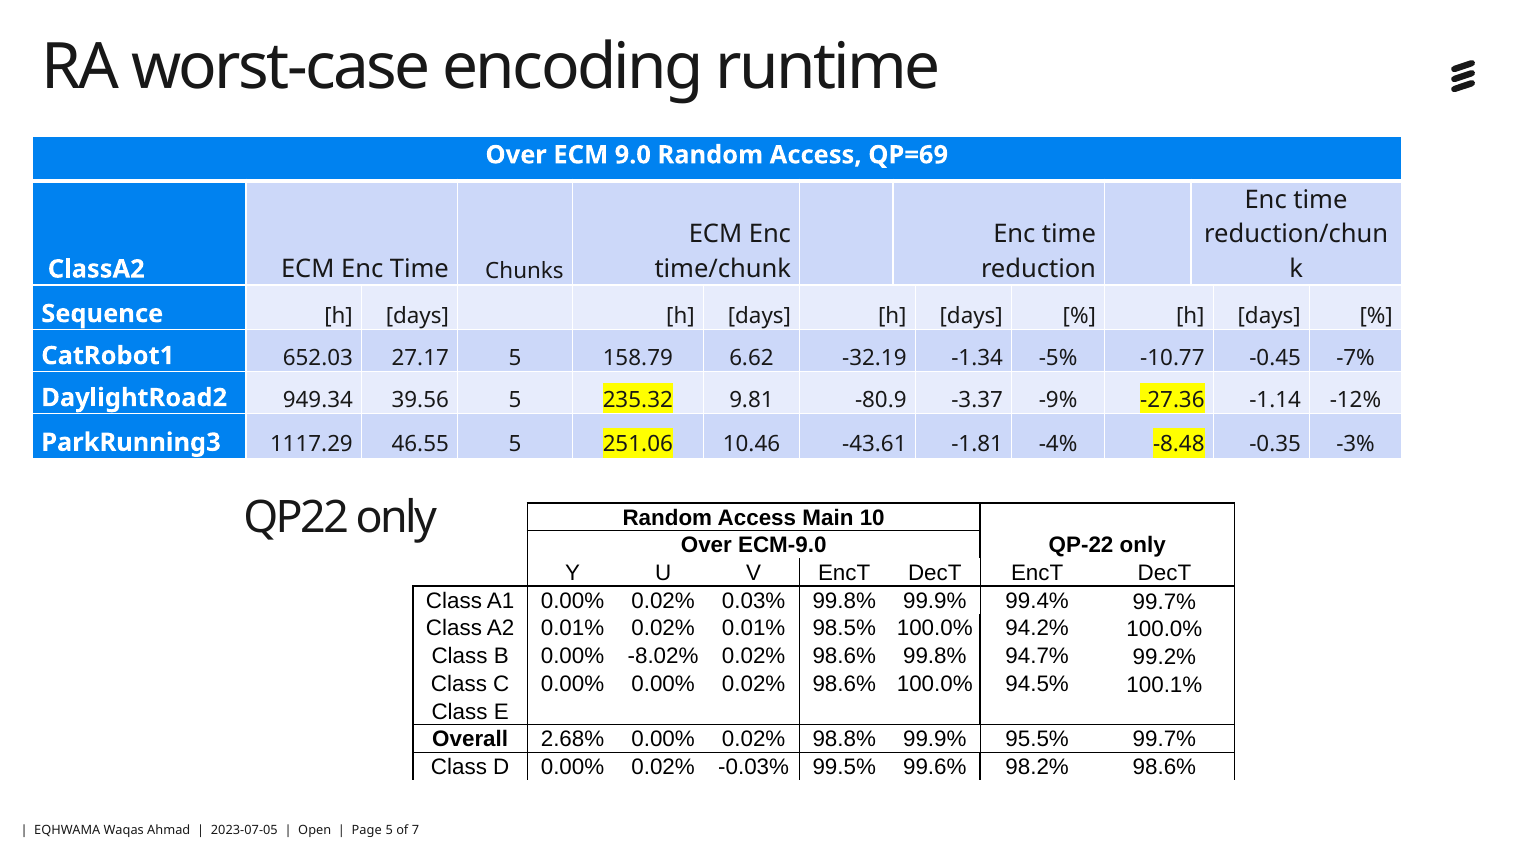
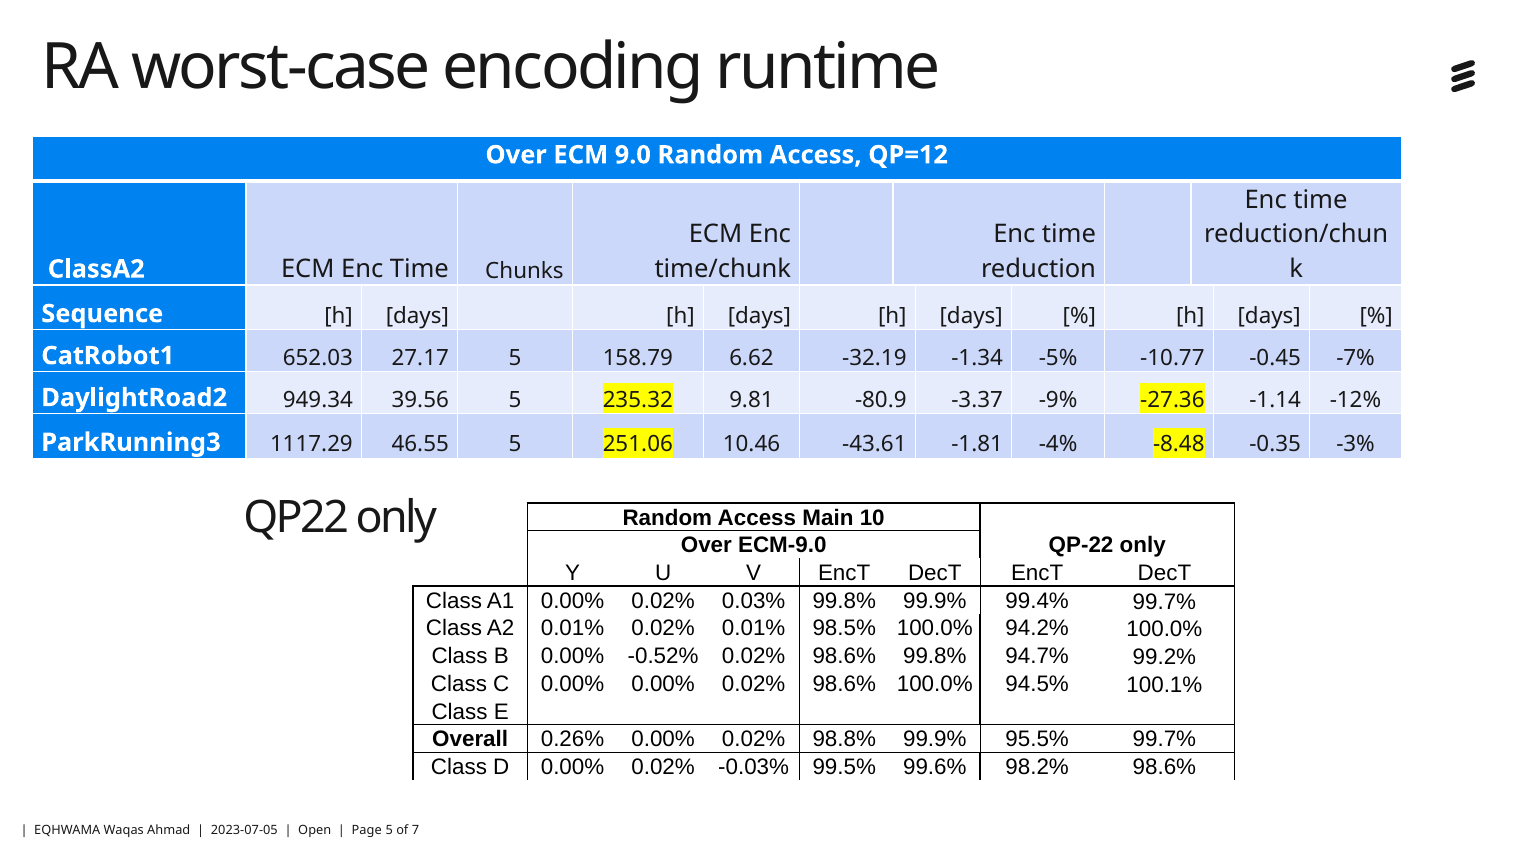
QP=69: QP=69 -> QP=12 (908, 155)
-8.02%: -8.02% -> -0.52% (663, 656)
2.68%: 2.68% -> 0.26% (573, 739)
